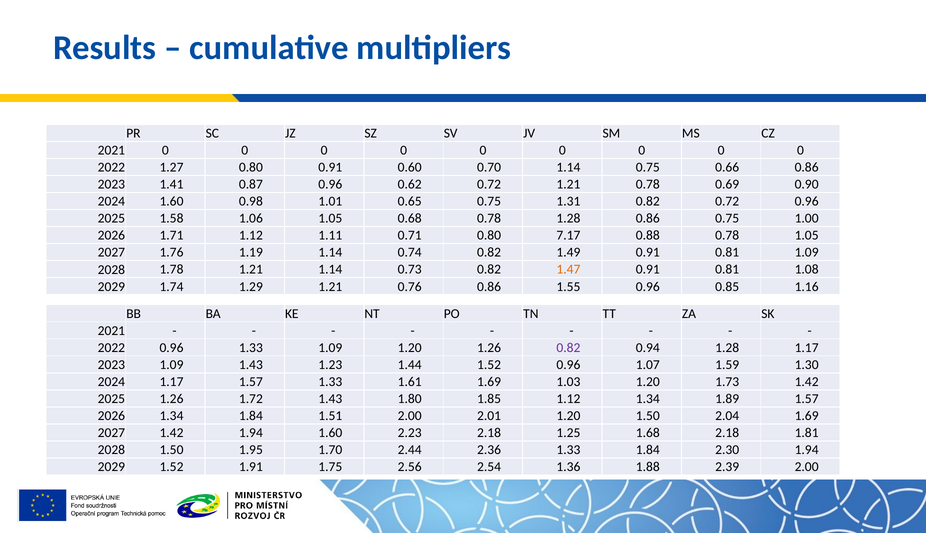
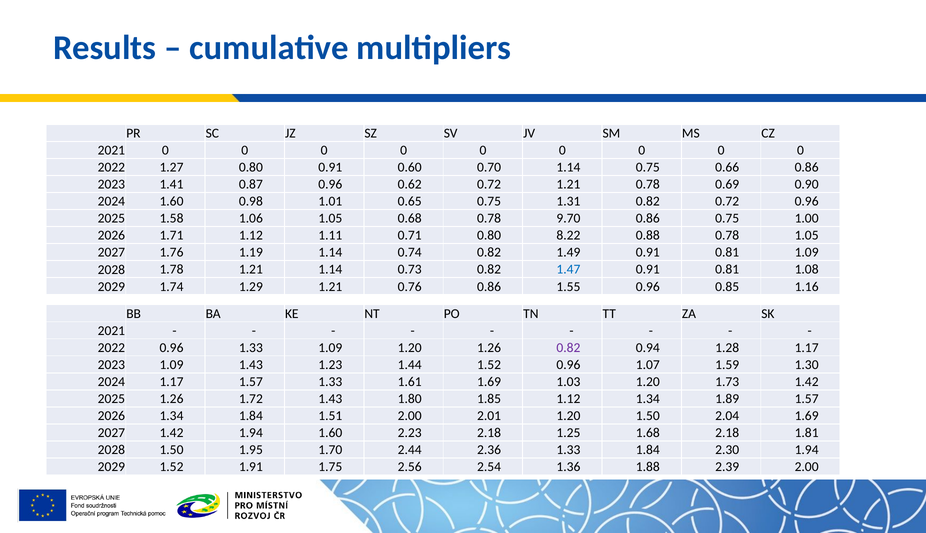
0.78 1.28: 1.28 -> 9.70 (568, 219)
7.17: 7.17 -> 8.22 (568, 236)
1.47 colour: orange -> blue (568, 270)
